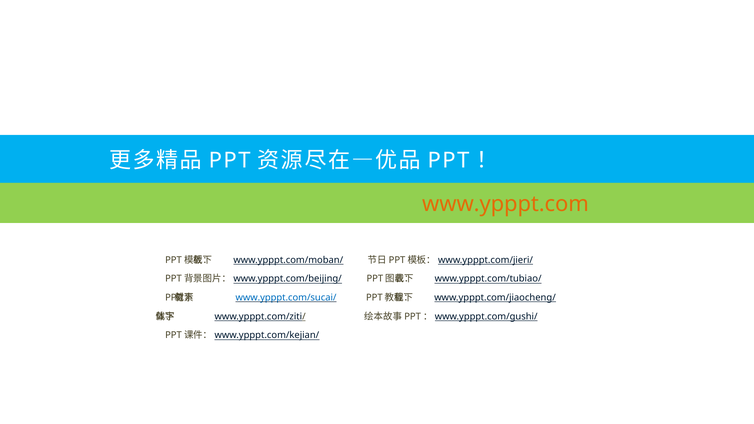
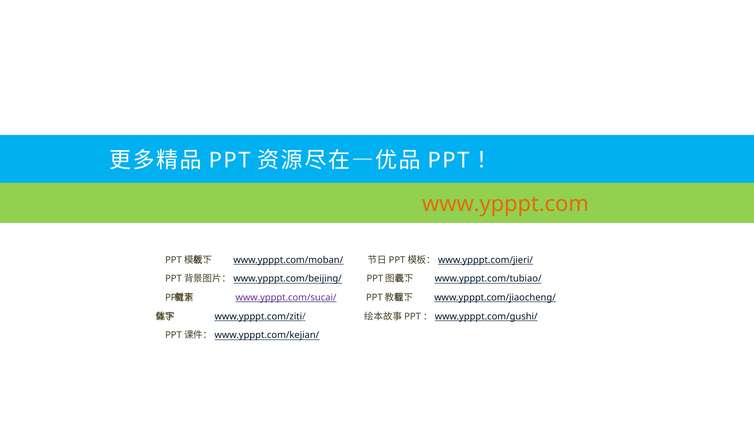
www.ypppt.com/sucai/ colour: blue -> purple (286, 298)
